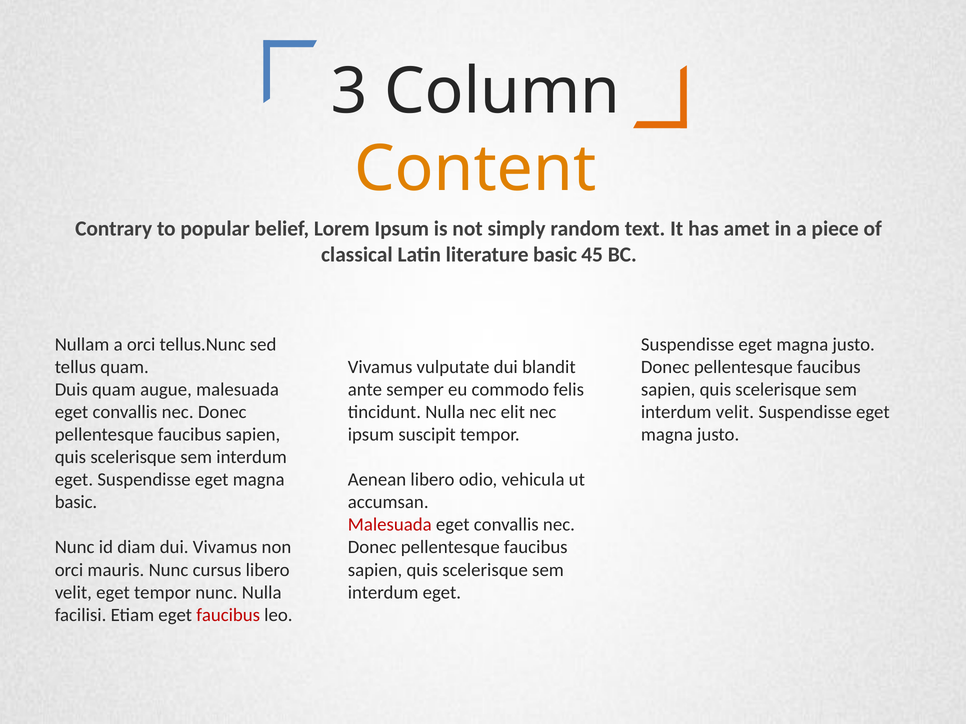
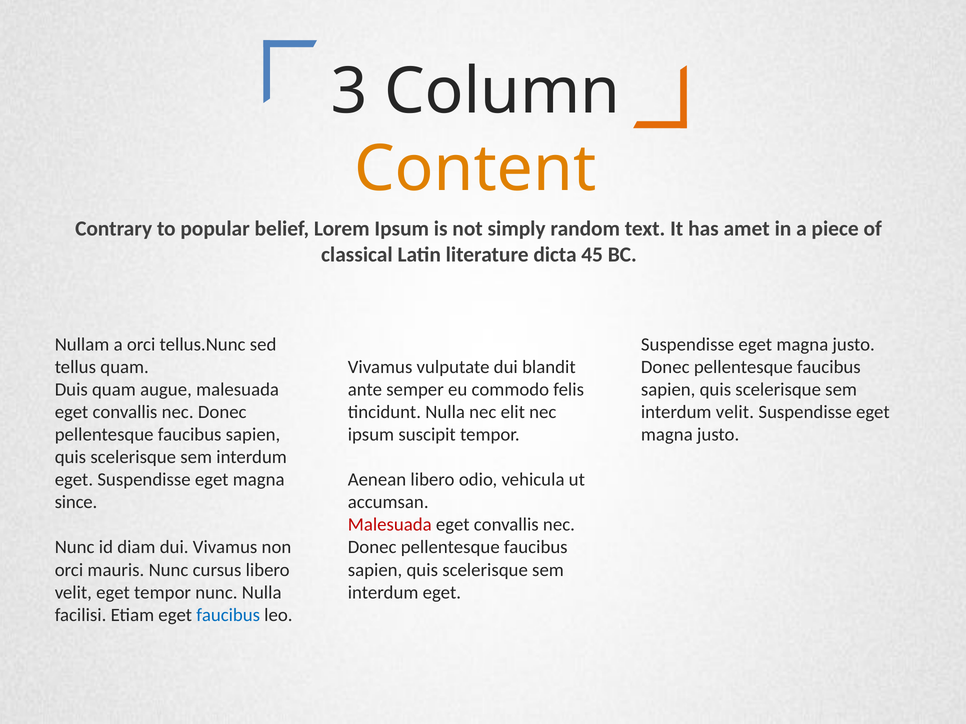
literature basic: basic -> dicta (555, 255)
basic: basic -> since (76, 503)
faucibus colour: red -> blue (228, 615)
